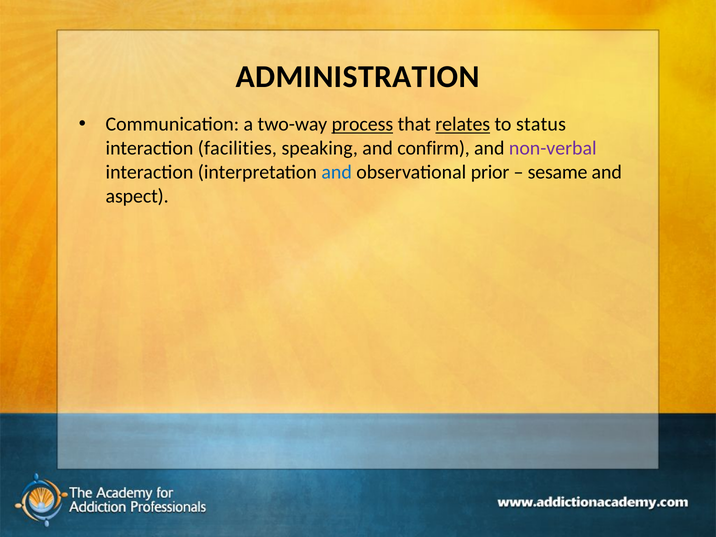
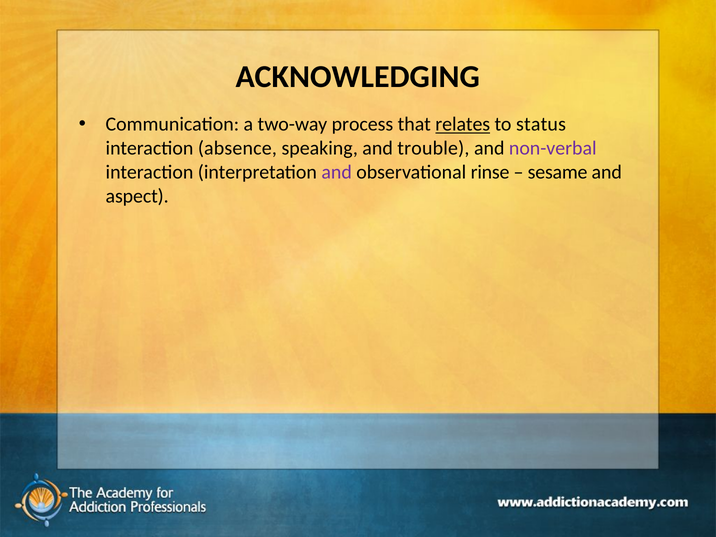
ADMINISTRATION: ADMINISTRATION -> ACKNOWLEDGING (358, 77)
process underline: present -> none (362, 124)
facilities: facilities -> absence (237, 148)
confirm: confirm -> trouble (433, 148)
and colour: blue -> purple (337, 172)
prior: prior -> rinse (490, 172)
